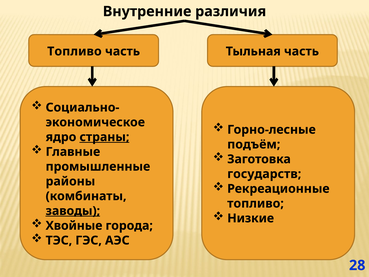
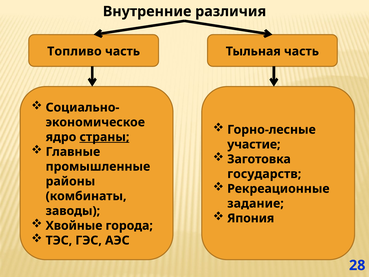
подъём: подъём -> участие (254, 144)
топливо: топливо -> задание (256, 203)
заводы underline: present -> none (73, 211)
Низкие: Низкие -> Япония (251, 218)
